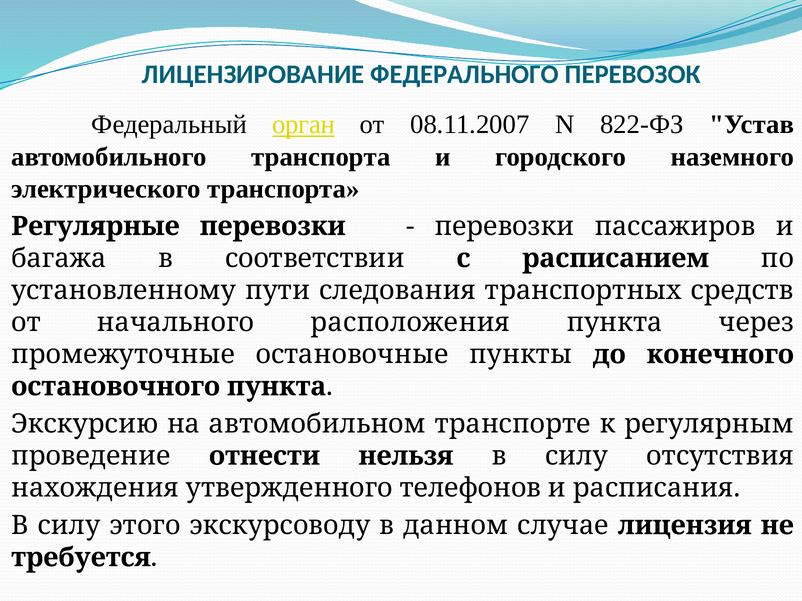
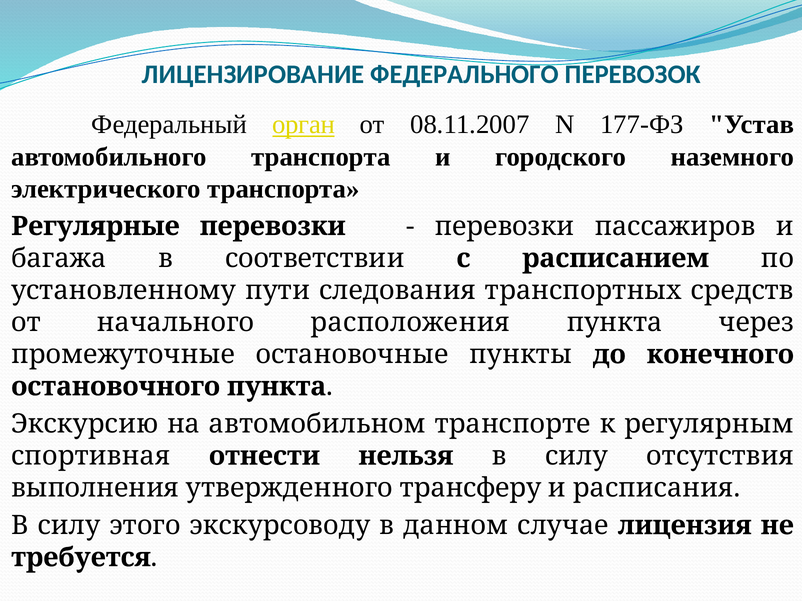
822-ФЗ: 822-ФЗ -> 177-ФЗ (642, 124)
проведение: проведение -> спортивная (91, 456)
нахождения: нахождения -> выполнения (95, 488)
телефонов: телефонов -> трансферу (471, 488)
